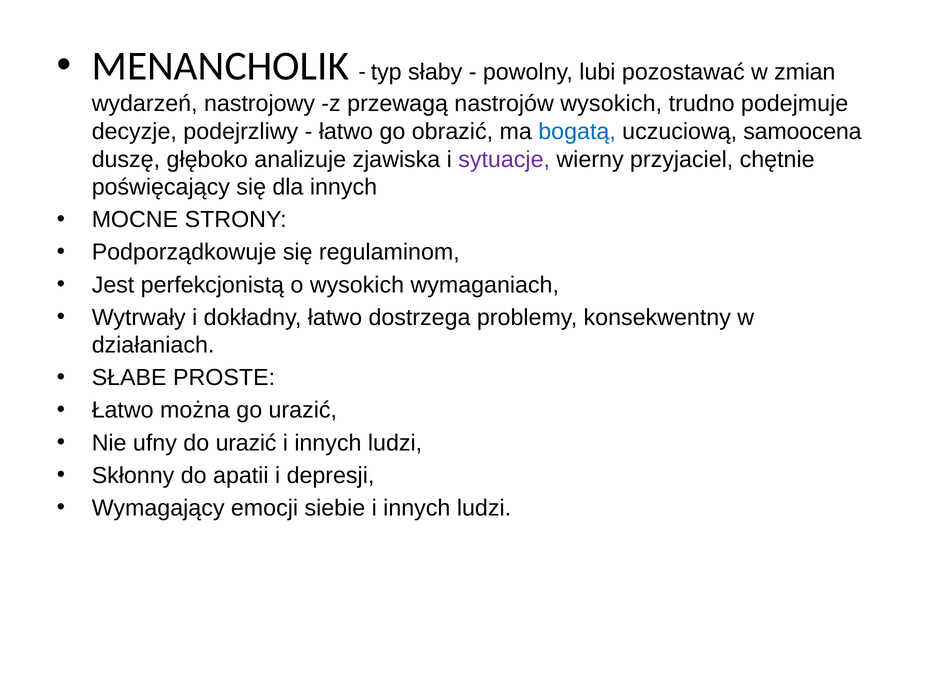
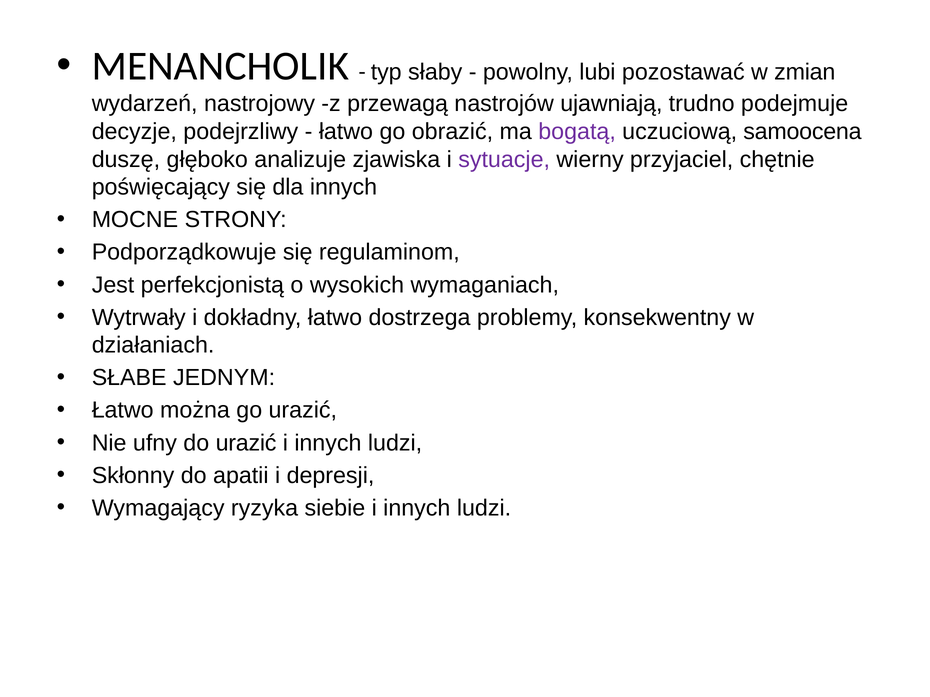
nastrojów wysokich: wysokich -> ujawniają (611, 104)
bogatą colour: blue -> purple (577, 132)
PROSTE: PROSTE -> JEDNYM (224, 378)
emocji: emocji -> ryzyka (264, 508)
